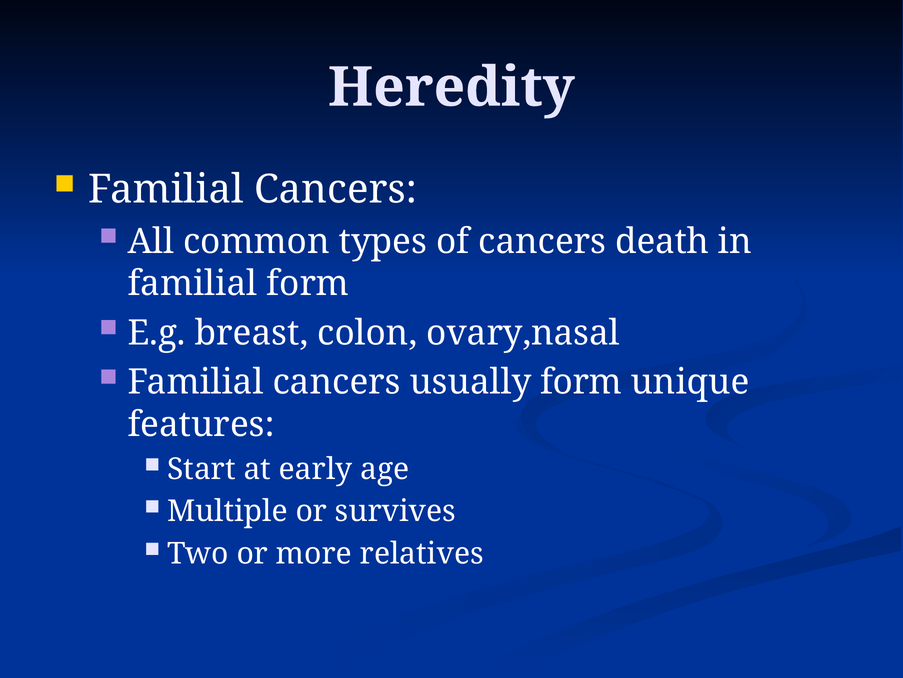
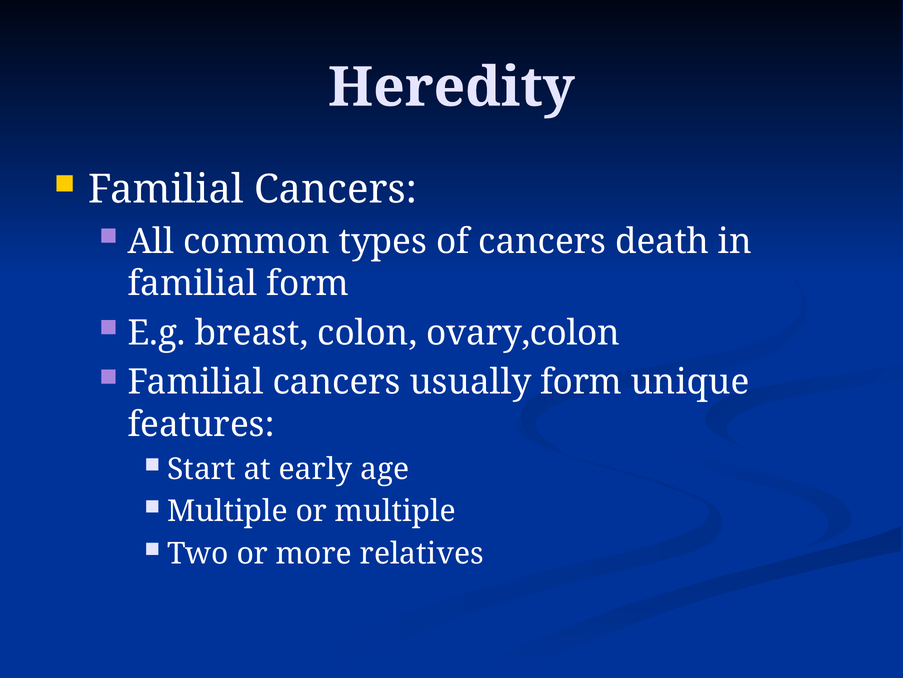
ovary,nasal: ovary,nasal -> ovary,colon (523, 333)
or survives: survives -> multiple (395, 511)
